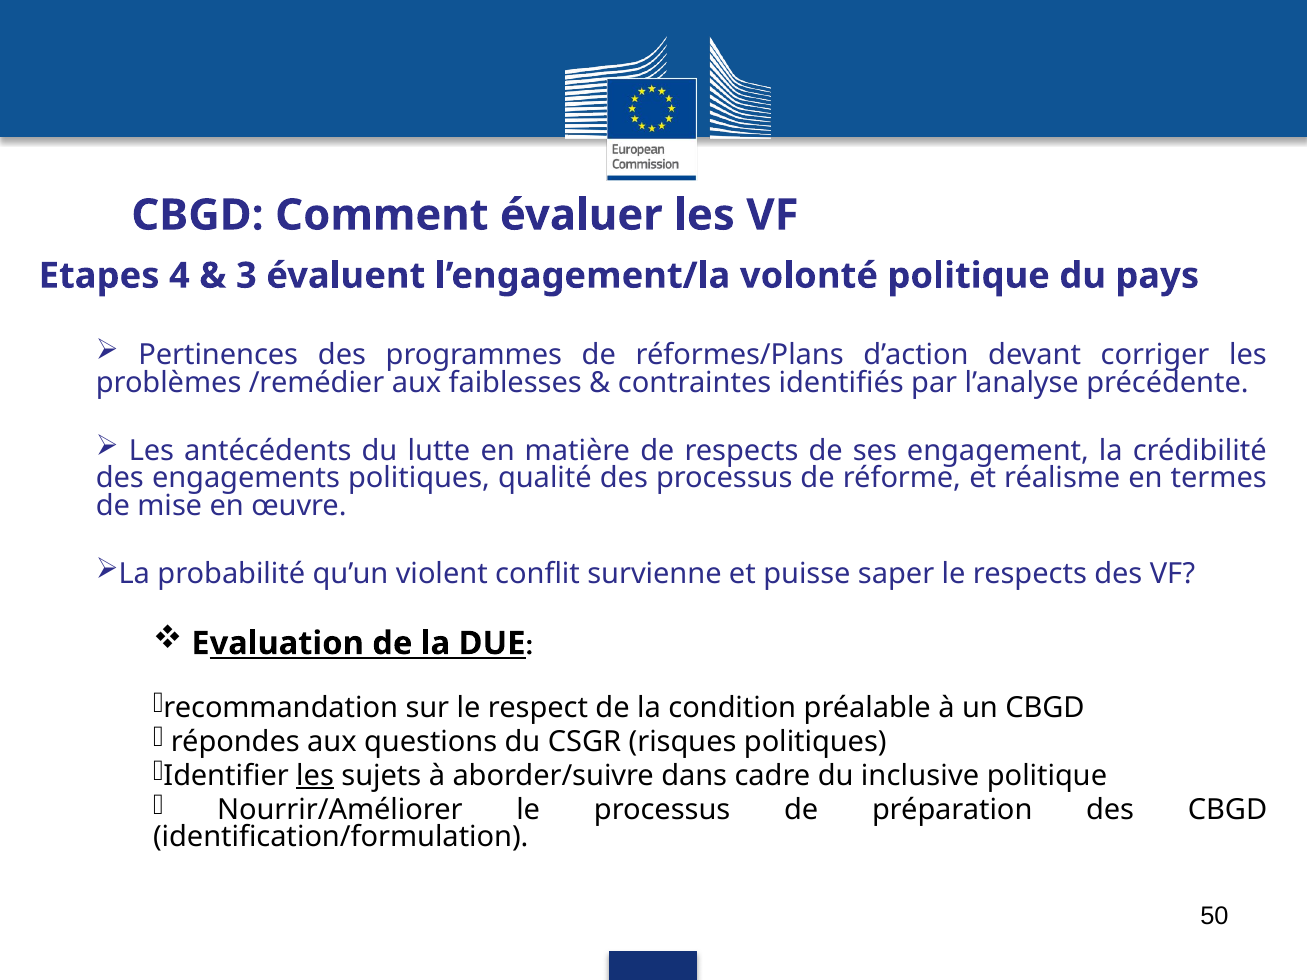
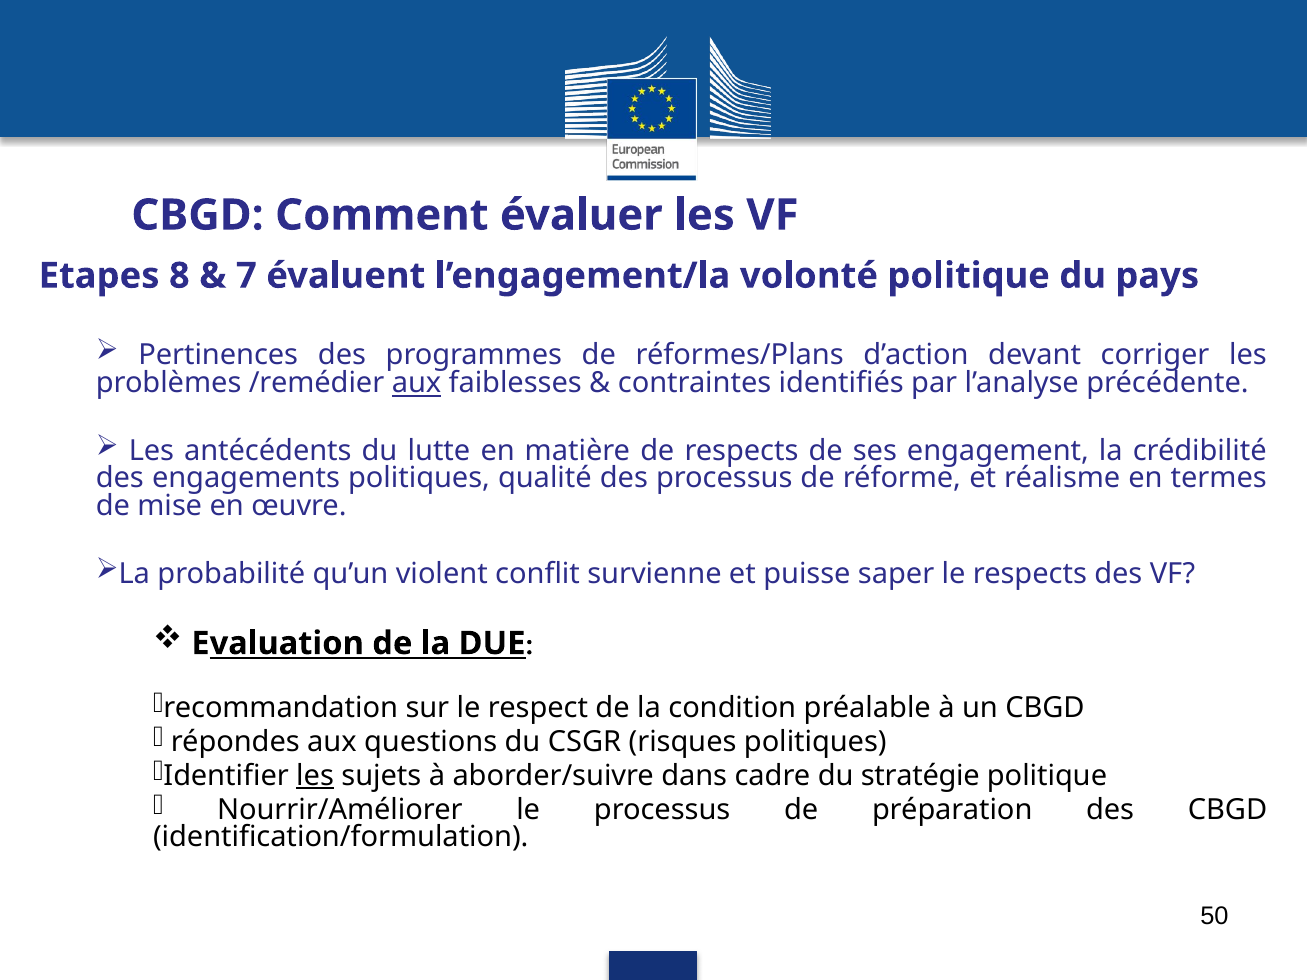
4: 4 -> 8 (179, 276)
3: 3 -> 7 (246, 276)
aux underline: none -> present (417, 383)
inclusive: inclusive -> stratégie (920, 776)
